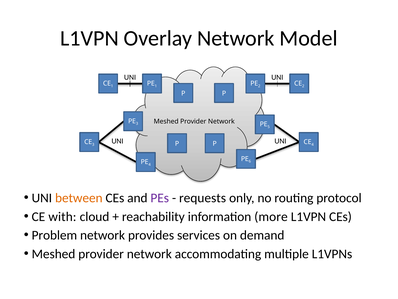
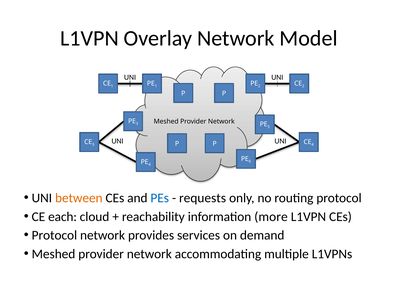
PEs colour: purple -> blue (160, 198)
with: with -> each (63, 216)
Problem: Problem -> Protocol (54, 235)
